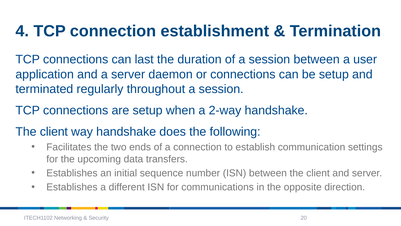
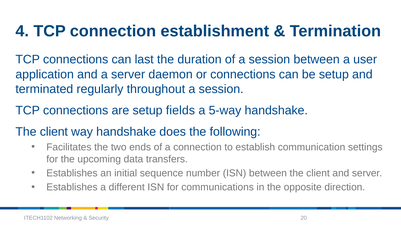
when: when -> fields (180, 110)
2-way: 2-way -> 5-way (225, 110)
